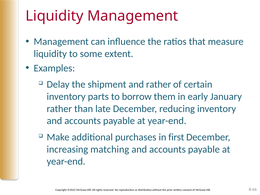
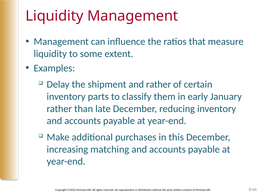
borrow: borrow -> classify (137, 97)
first: first -> this (176, 137)
